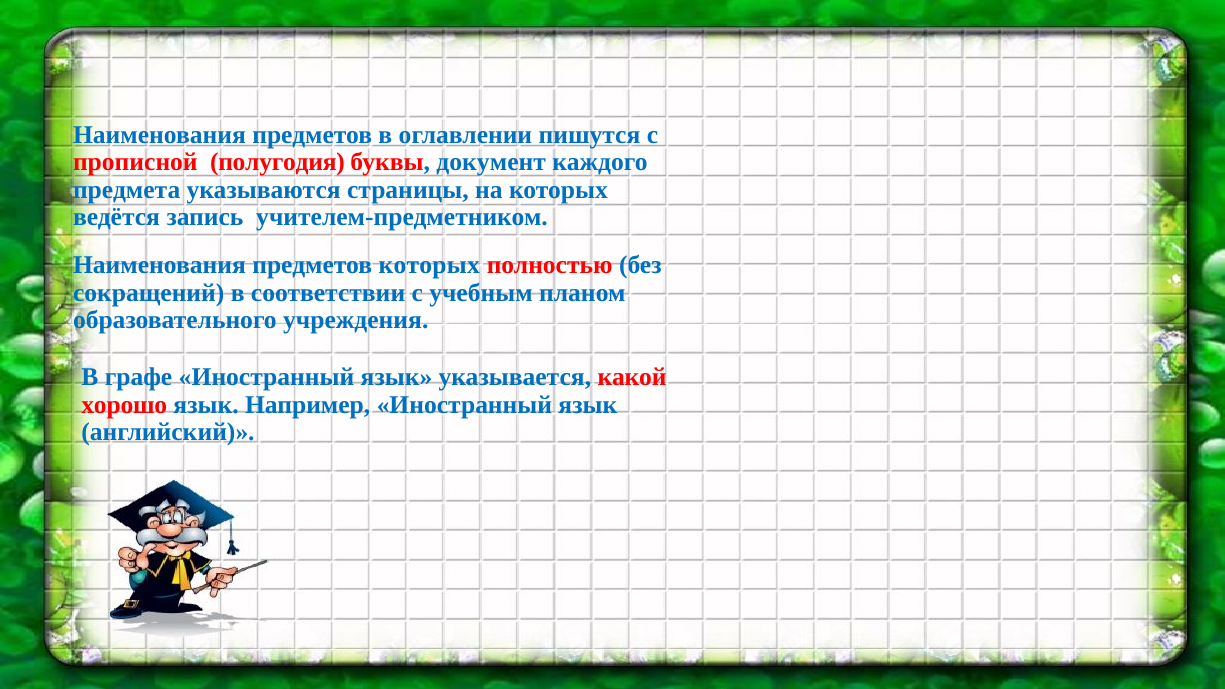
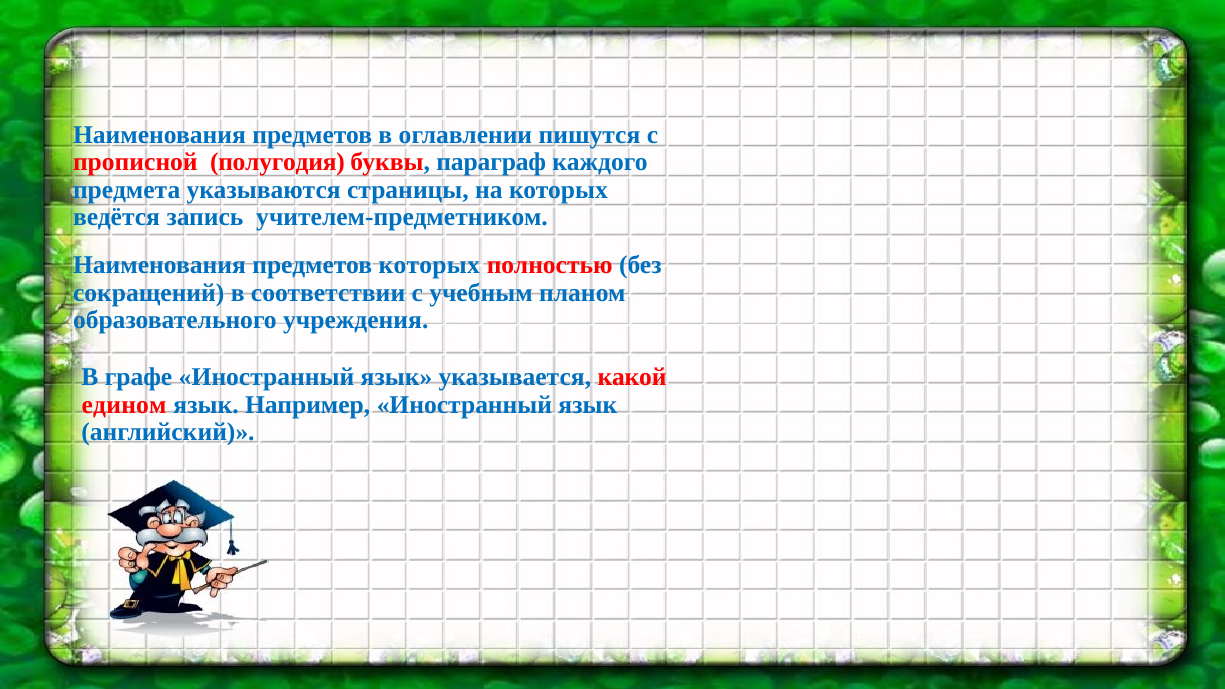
документ: документ -> параграф (491, 162)
хорошо: хорошо -> едином (124, 405)
